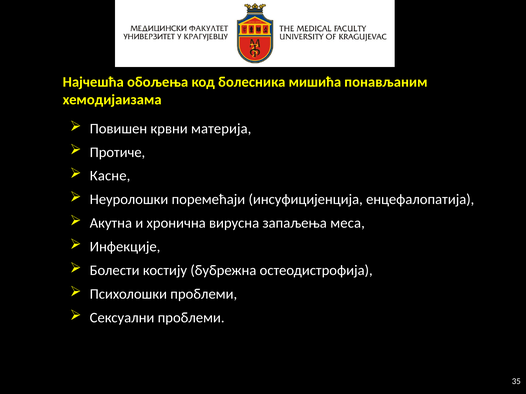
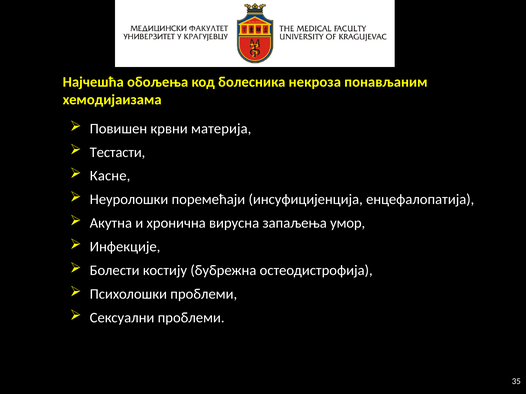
мишића: мишића -> некроза (315, 82)
Протиче: Протиче -> Тестасти (118, 152)
меса: меса -> умор (348, 223)
